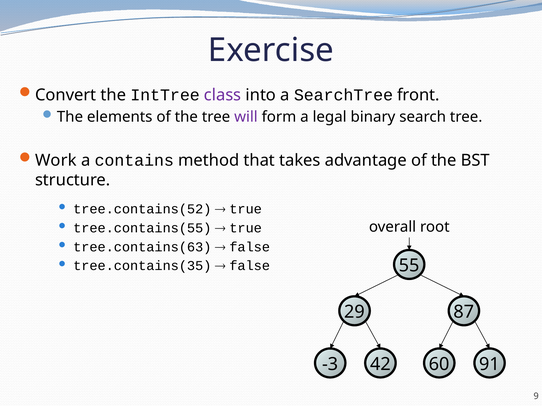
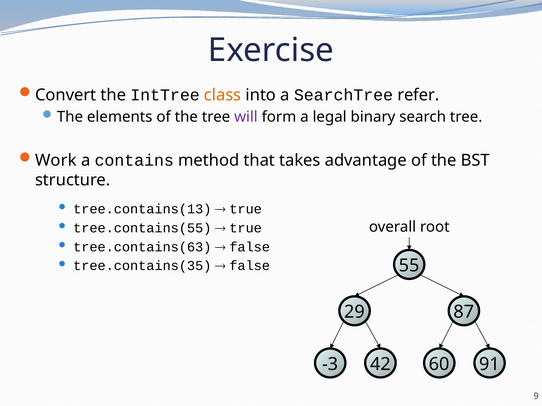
class colour: purple -> orange (223, 95)
front: front -> refer (418, 95)
tree.contains(52: tree.contains(52 -> tree.contains(13 (142, 209)
